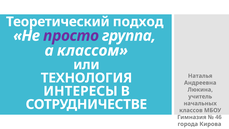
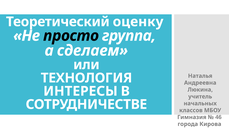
подход: подход -> оценку (138, 22)
просто colour: purple -> black (71, 36)
классом: классом -> сделаем (93, 51)
